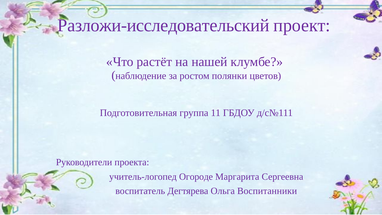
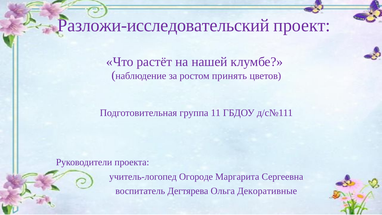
полянки: полянки -> принять (229, 76)
Воспитанники: Воспитанники -> Декоративные (267, 191)
